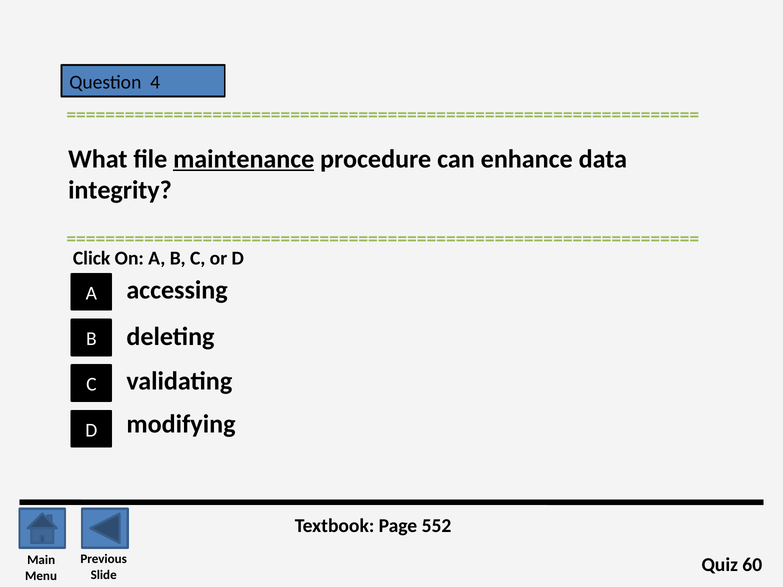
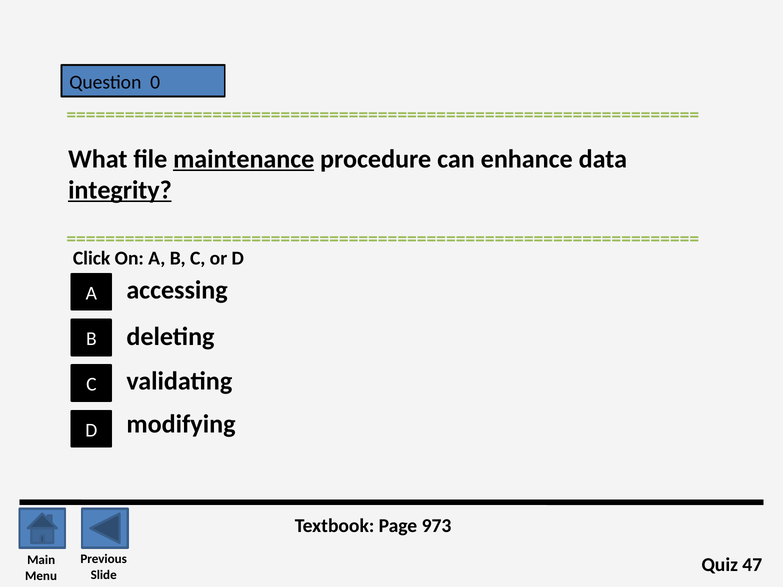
4: 4 -> 0 (155, 82)
integrity underline: none -> present (120, 190)
552: 552 -> 973 (437, 526)
60: 60 -> 47 (752, 565)
